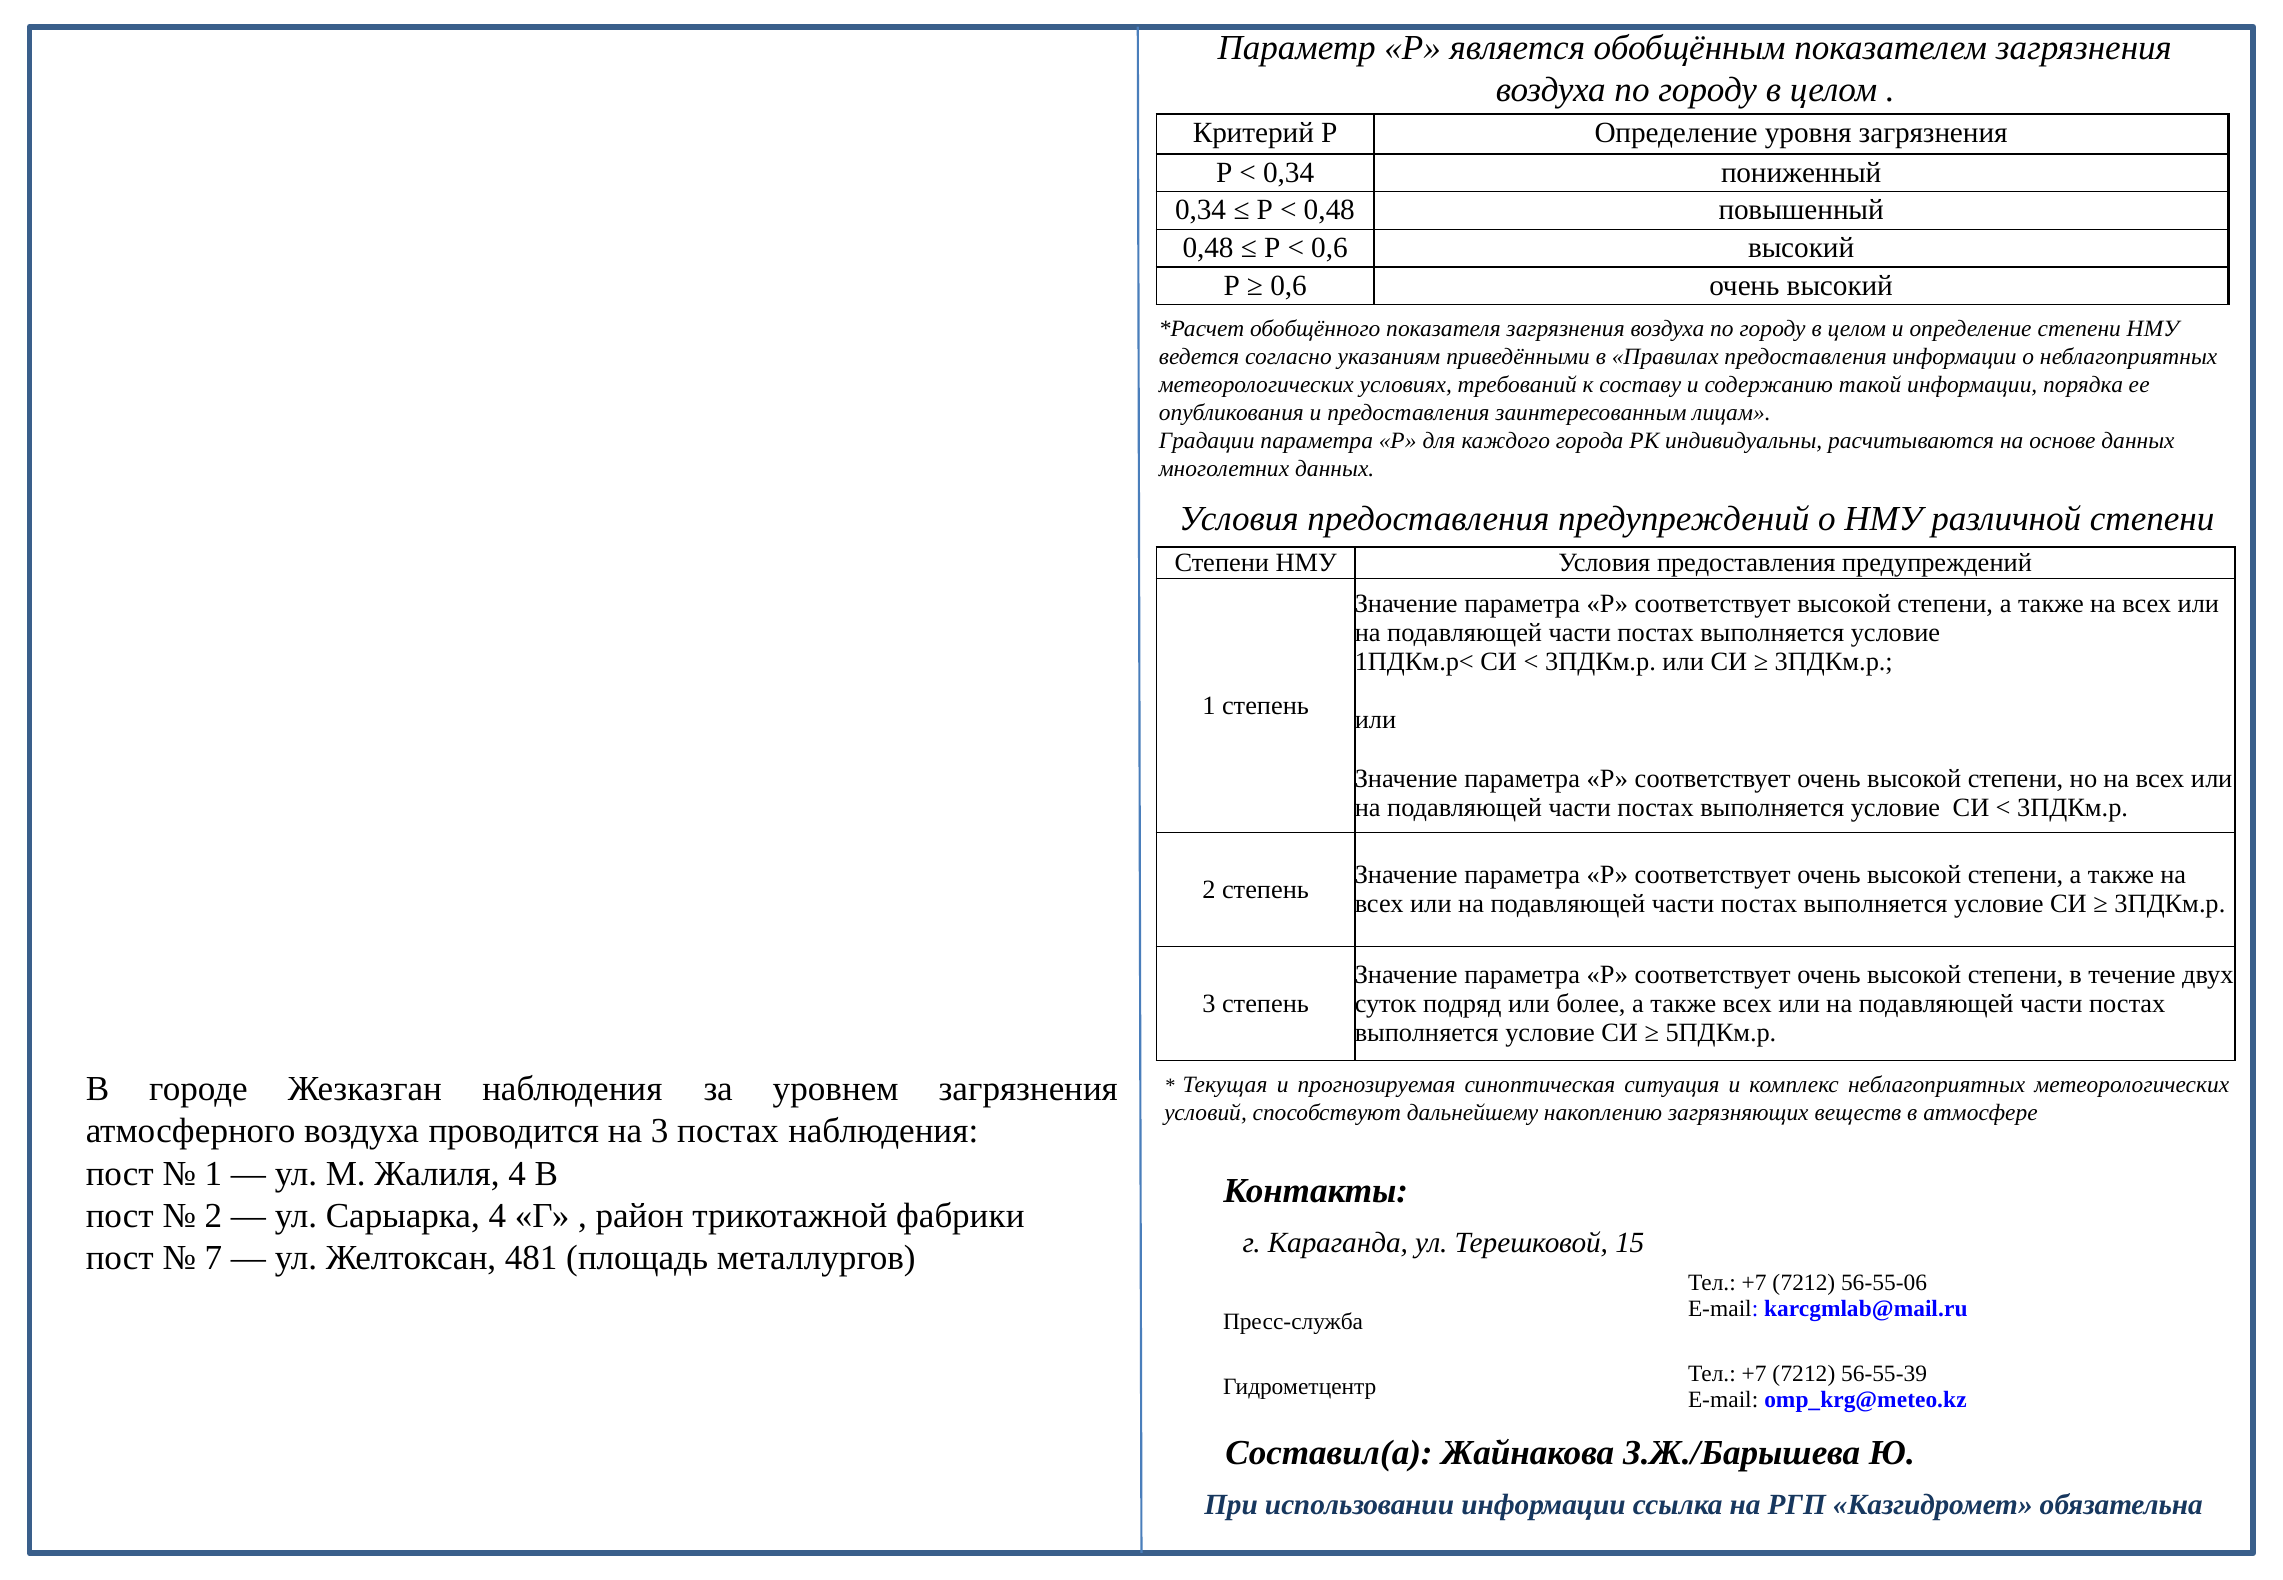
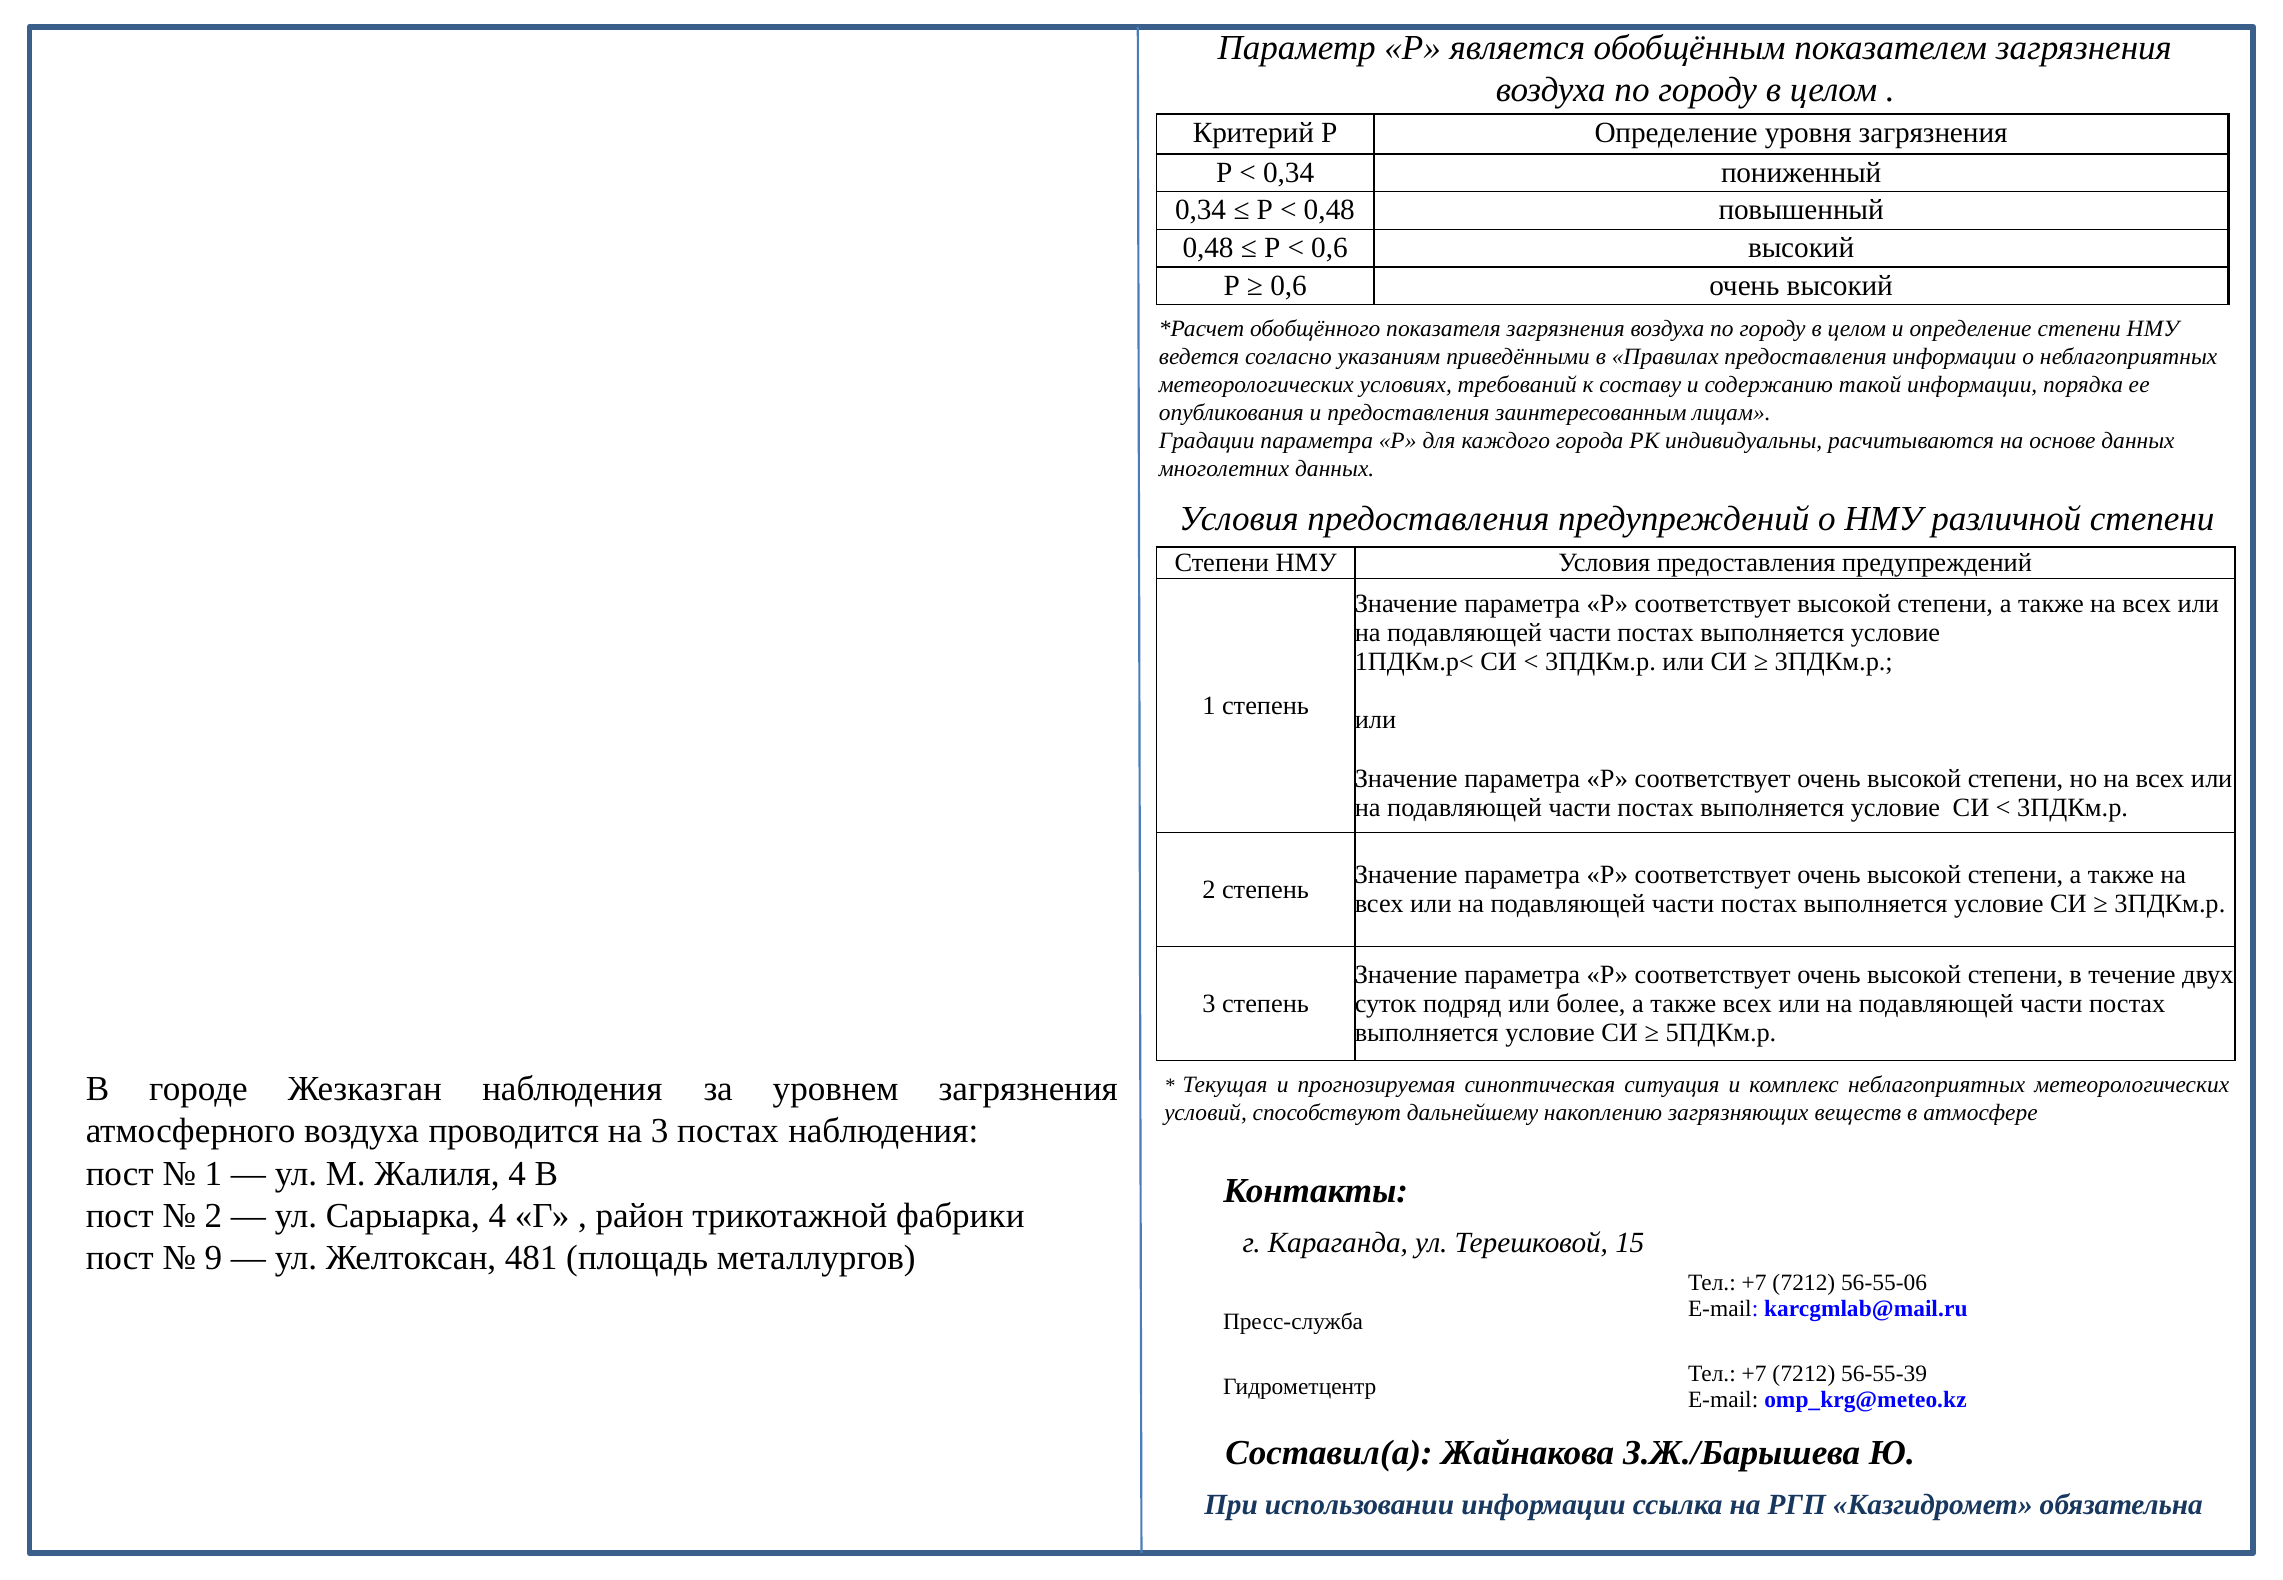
7: 7 -> 9 (213, 1258)
